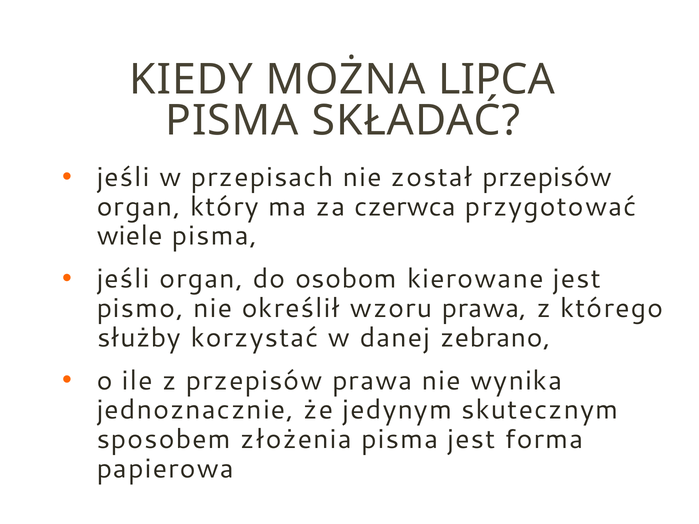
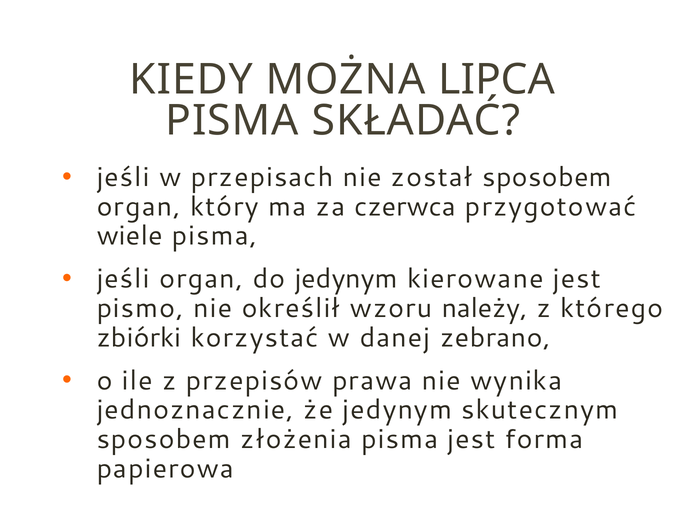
został przepisów: przepisów -> sposobem (547, 177)
do osobom: osobom -> jedynym (346, 279)
wzoru prawa: prawa -> należy (485, 308)
służby: służby -> zbiórki (139, 338)
